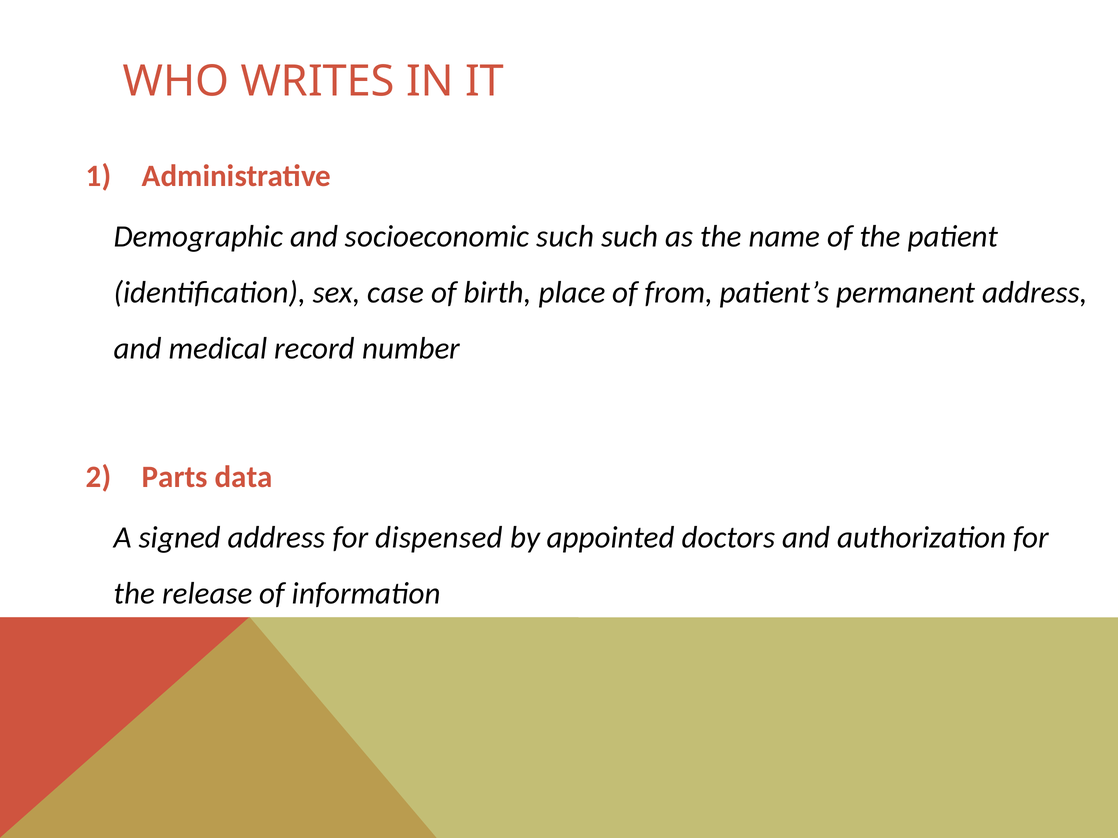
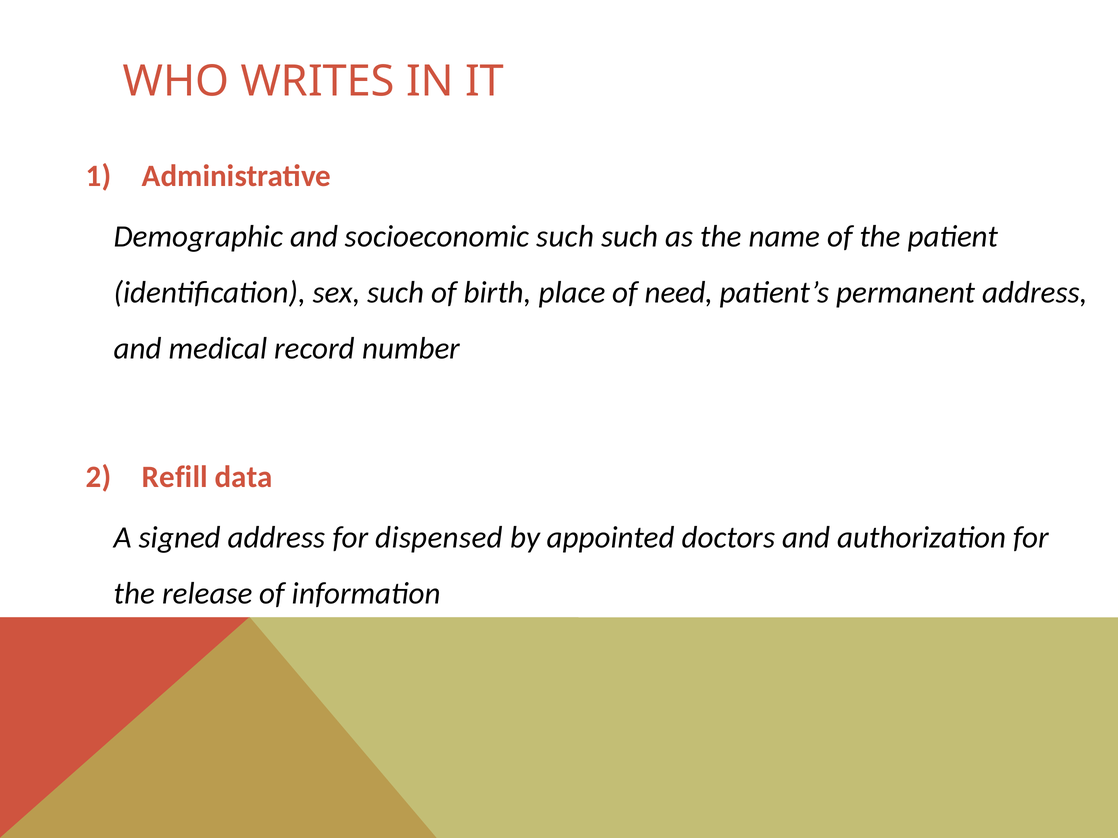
sex case: case -> such (396, 293)
from: from -> need (679, 293)
Parts: Parts -> Refill (175, 477)
